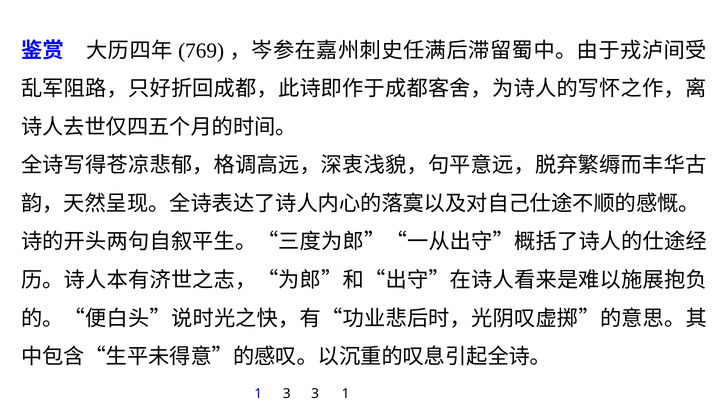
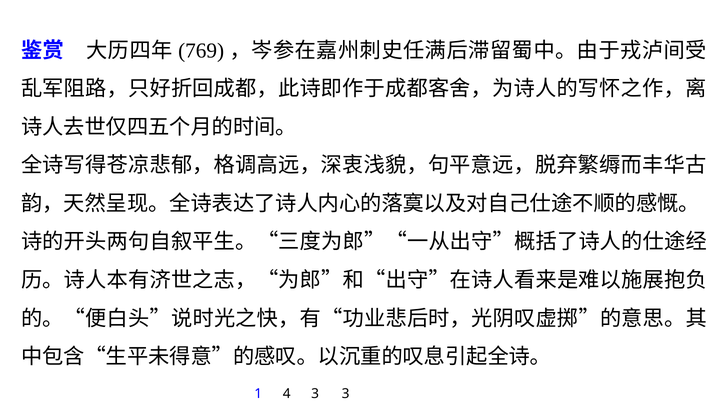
1 3: 3 -> 4 (287, 394)
3 1: 1 -> 3 (346, 394)
